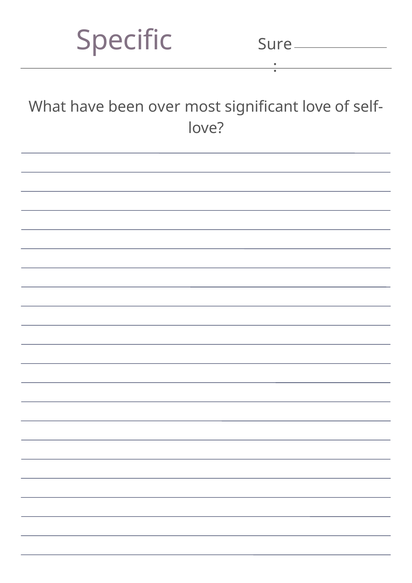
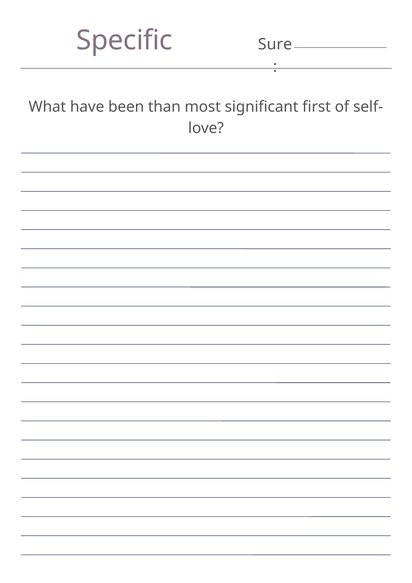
over: over -> than (164, 107)
significant love: love -> first (317, 107)
